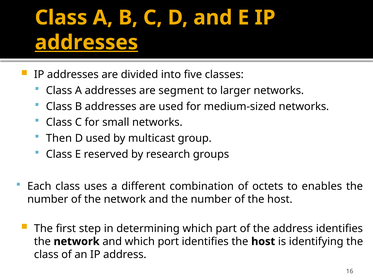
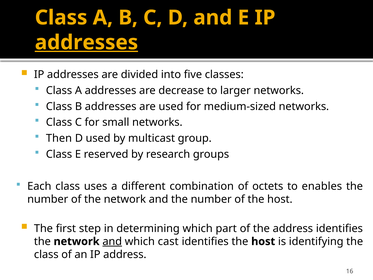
segment: segment -> decrease (181, 90)
and underline: none -> present (112, 241)
port: port -> cast (168, 241)
